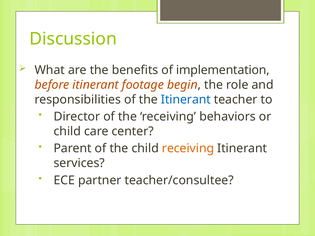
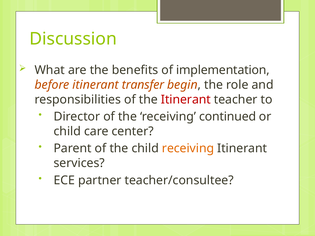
footage: footage -> transfer (143, 85)
Itinerant colour: blue -> red (186, 100)
behaviors: behaviors -> continued (228, 117)
